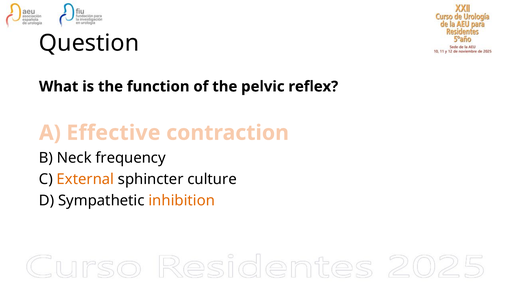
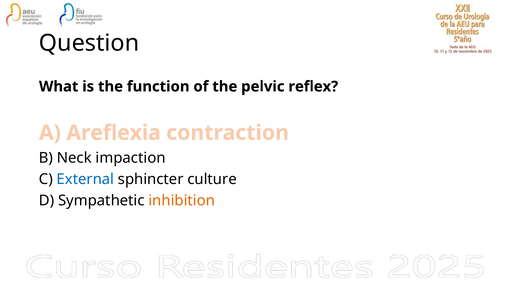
Effective: Effective -> Areflexia (114, 133)
frequency: frequency -> impaction (131, 157)
External colour: orange -> blue (85, 179)
